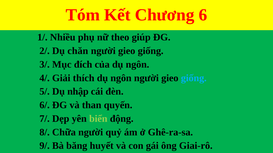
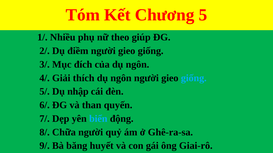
6: 6 -> 5 (203, 15)
chăn: chăn -> điềm (78, 51)
biển colour: light green -> light blue (98, 119)
